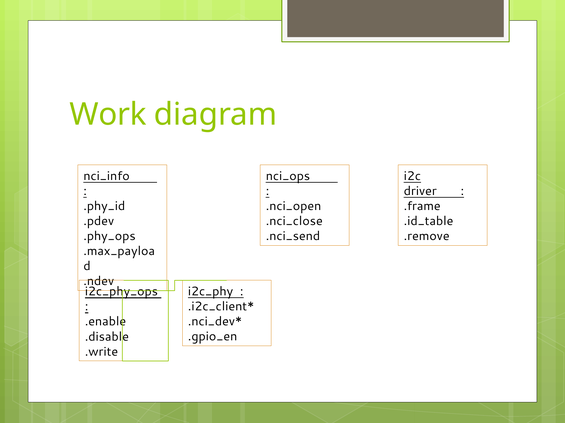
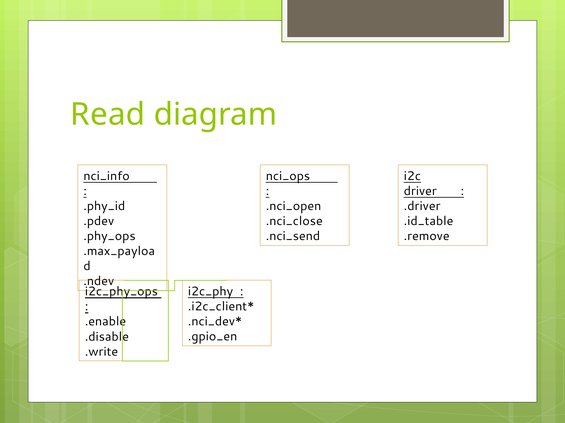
Work: Work -> Read (108, 115)
.frame: .frame -> .driver (422, 206)
